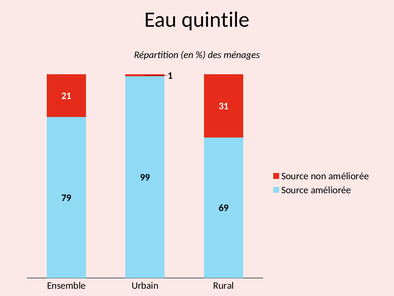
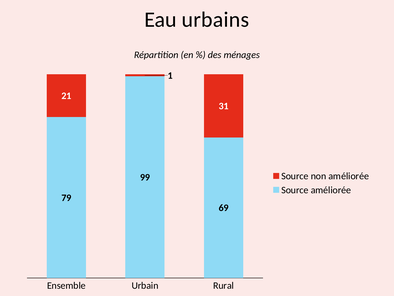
quintile: quintile -> urbains (215, 20)
